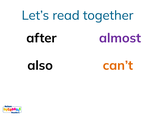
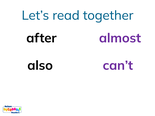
can’t colour: orange -> purple (118, 66)
